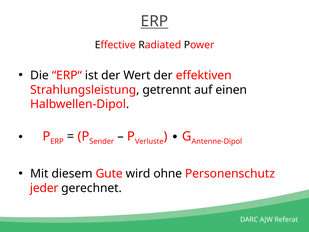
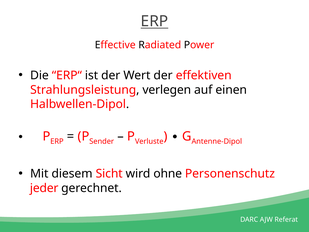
getrennt: getrennt -> verlegen (167, 90)
Gute: Gute -> Sicht (109, 174)
